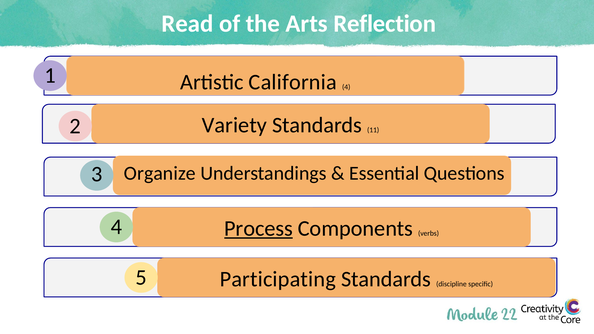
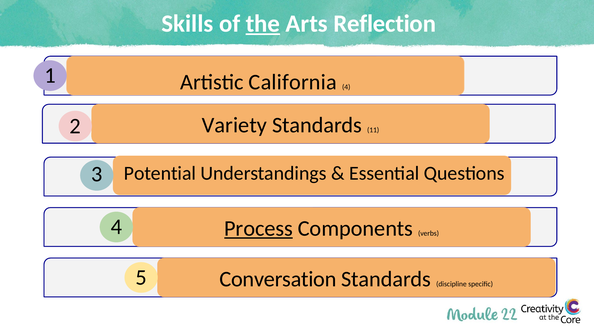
Read: Read -> Skills (187, 24)
the underline: none -> present (263, 24)
Organize: Organize -> Potential (160, 173)
Participating: Participating -> Conversation (278, 279)
